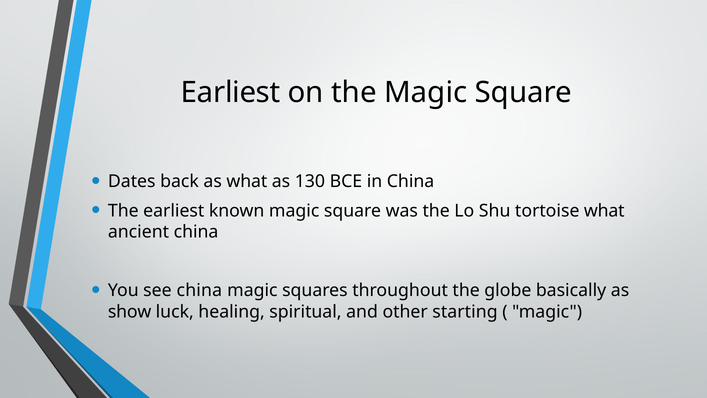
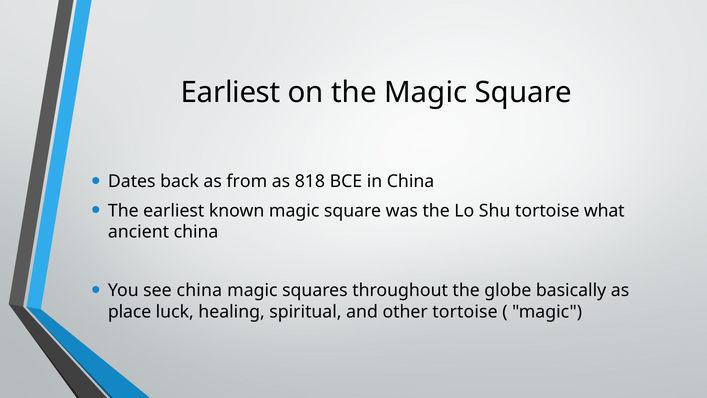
as what: what -> from (247, 182)
130: 130 -> 818 (310, 182)
show: show -> place (130, 311)
other starting: starting -> tortoise (465, 311)
